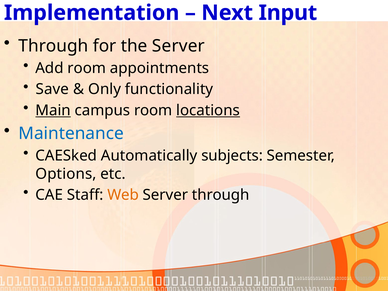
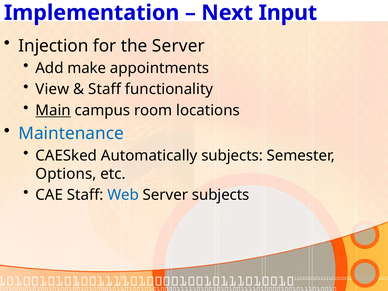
Through: Through -> Injection (53, 46)
Add room: room -> make (87, 68)
Save: Save -> View (52, 89)
Only: Only -> Staff (105, 89)
locations underline: present -> none (208, 110)
Web colour: orange -> blue (123, 195)
Server through: through -> subjects (221, 195)
